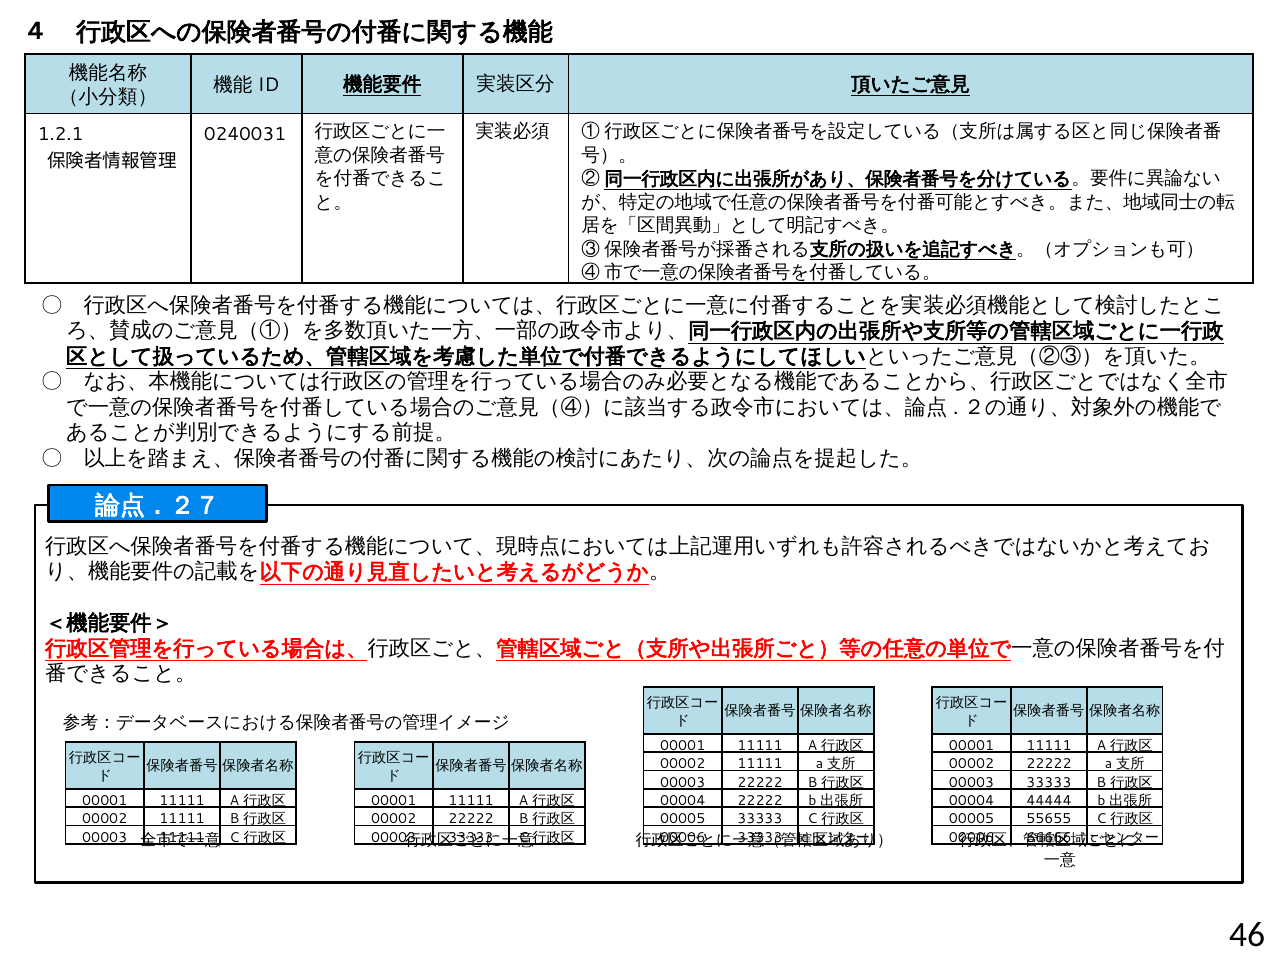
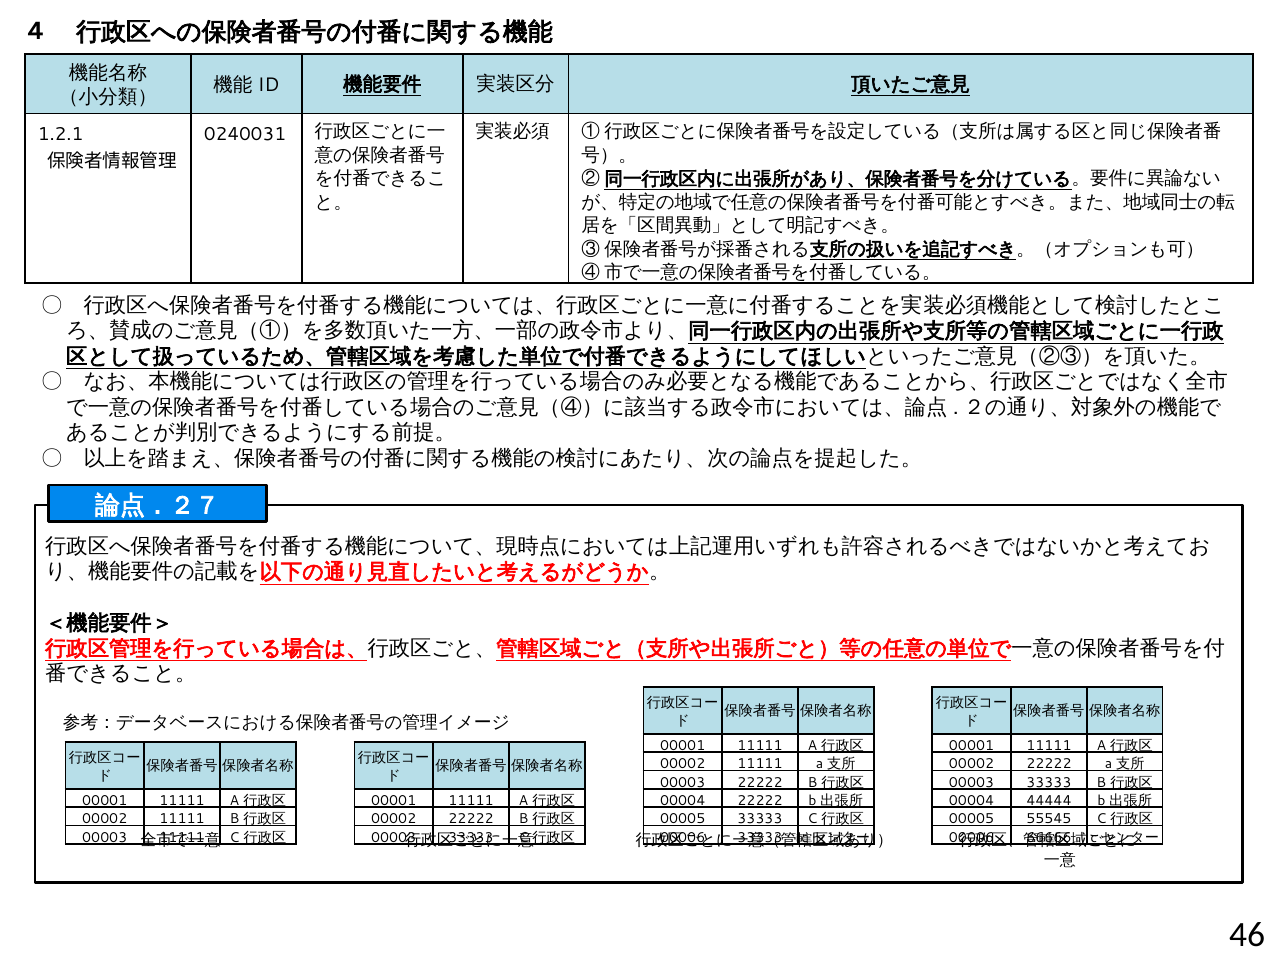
55655: 55655 -> 55545 (1049, 820)
